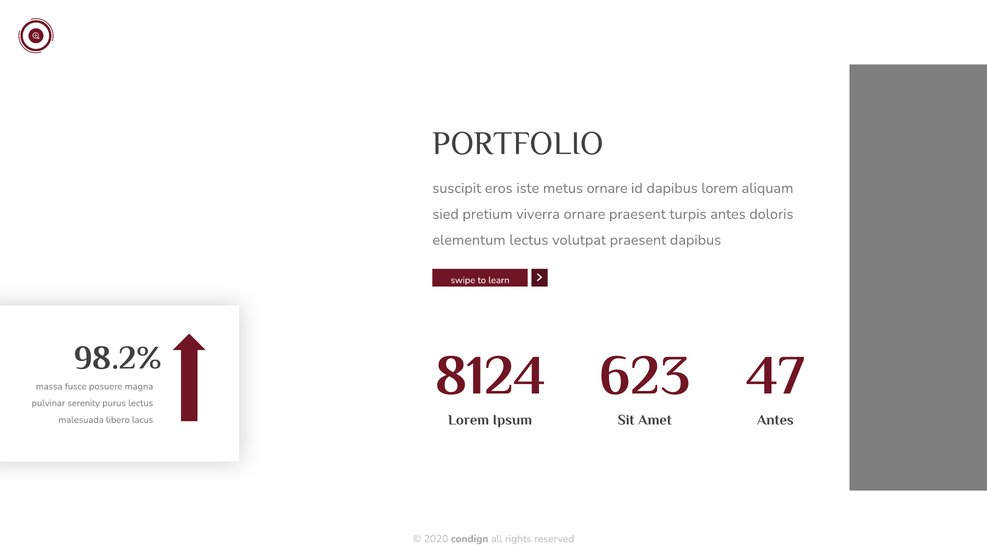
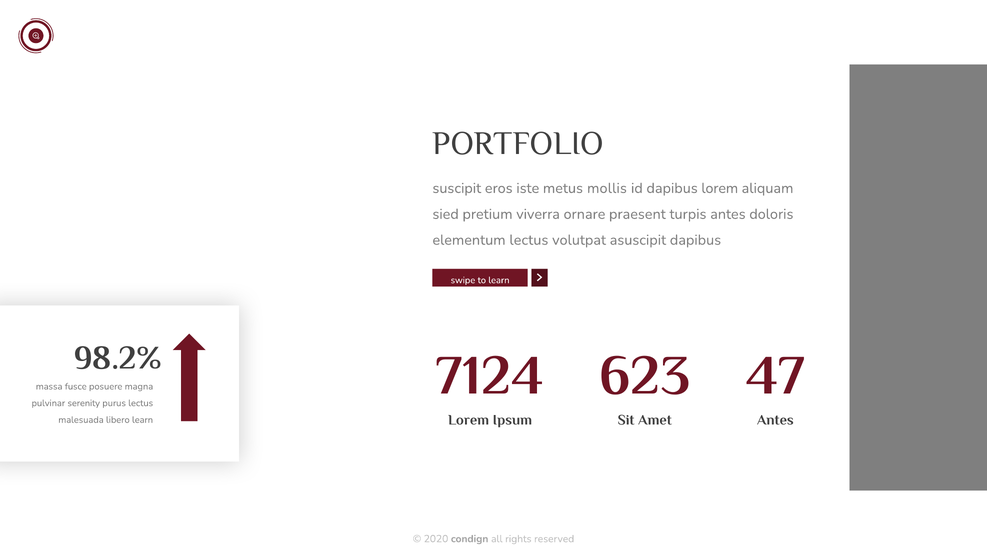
metus ornare: ornare -> mollis (607, 188)
volutpat praesent: praesent -> asuscipit (638, 240)
8124: 8124 -> 7124 (490, 376)
libero lacus: lacus -> learn (143, 420)
